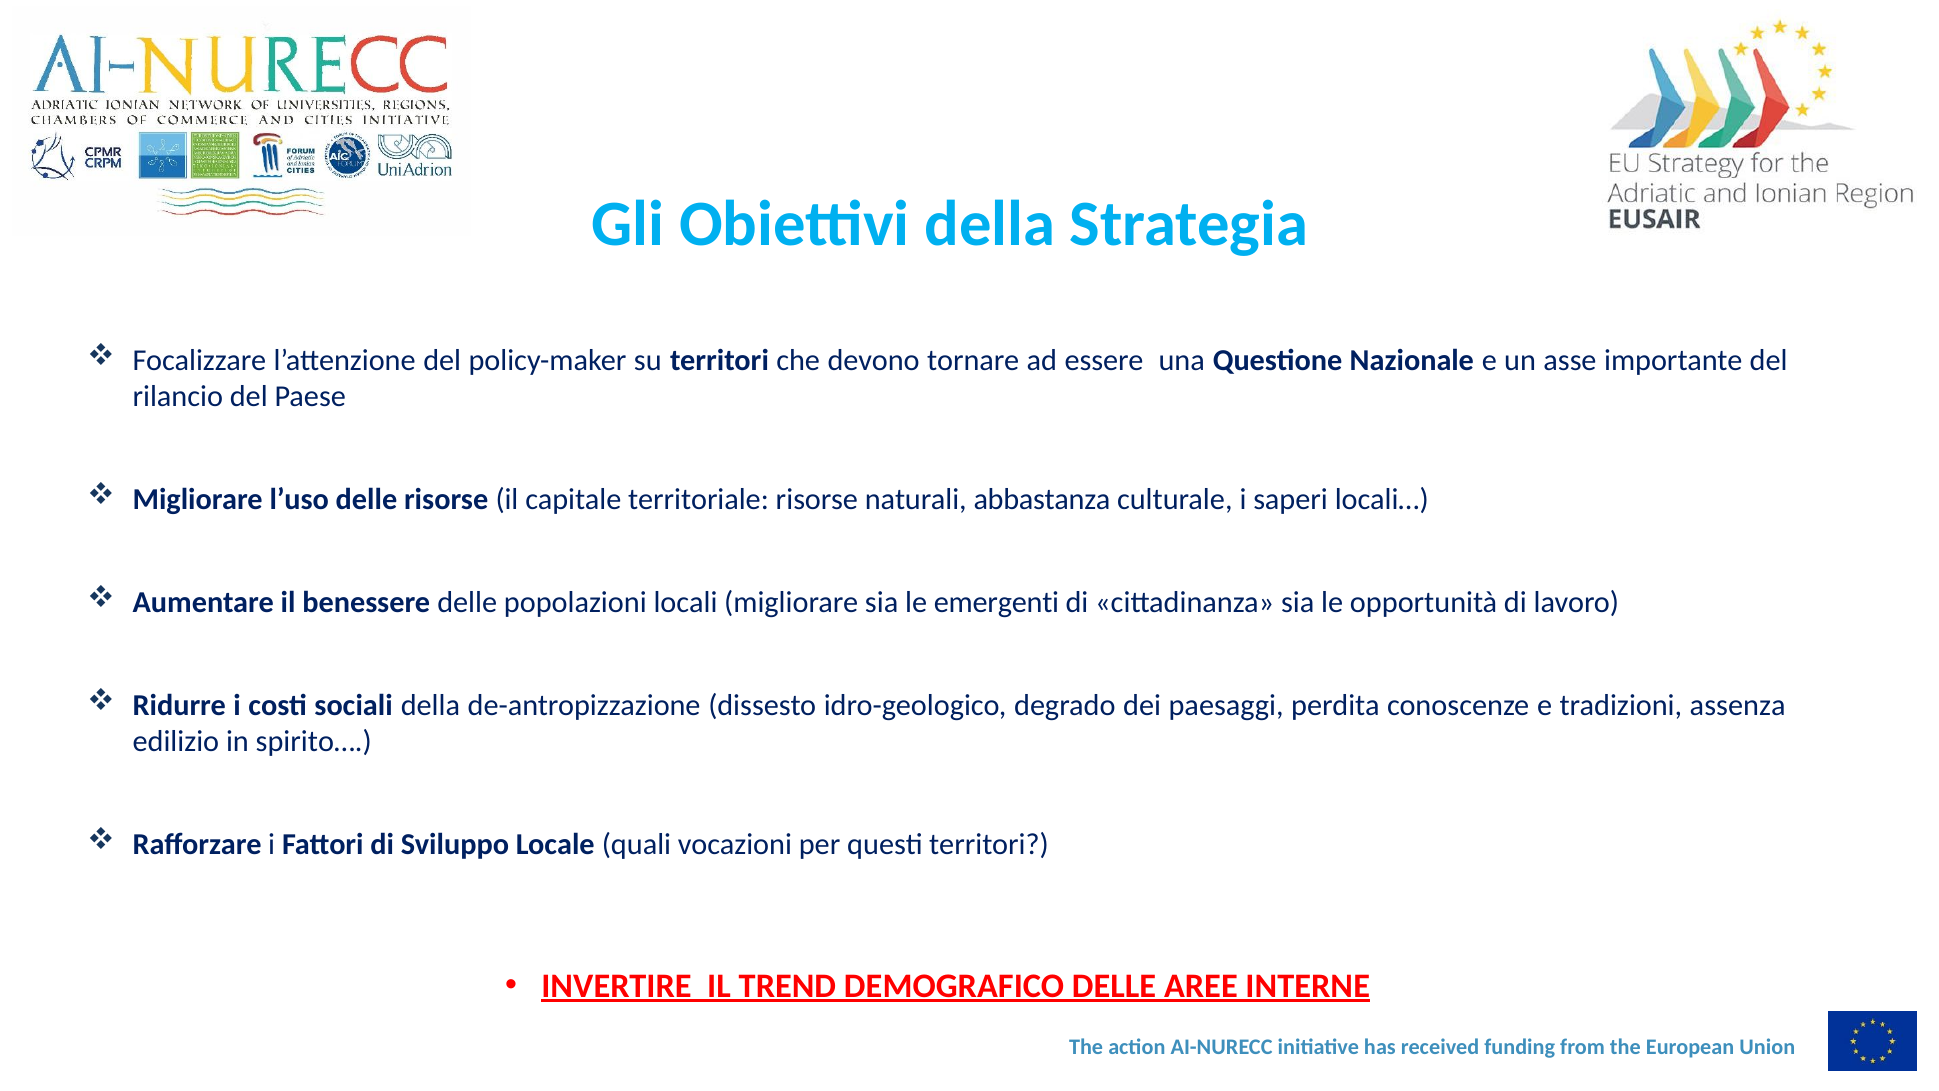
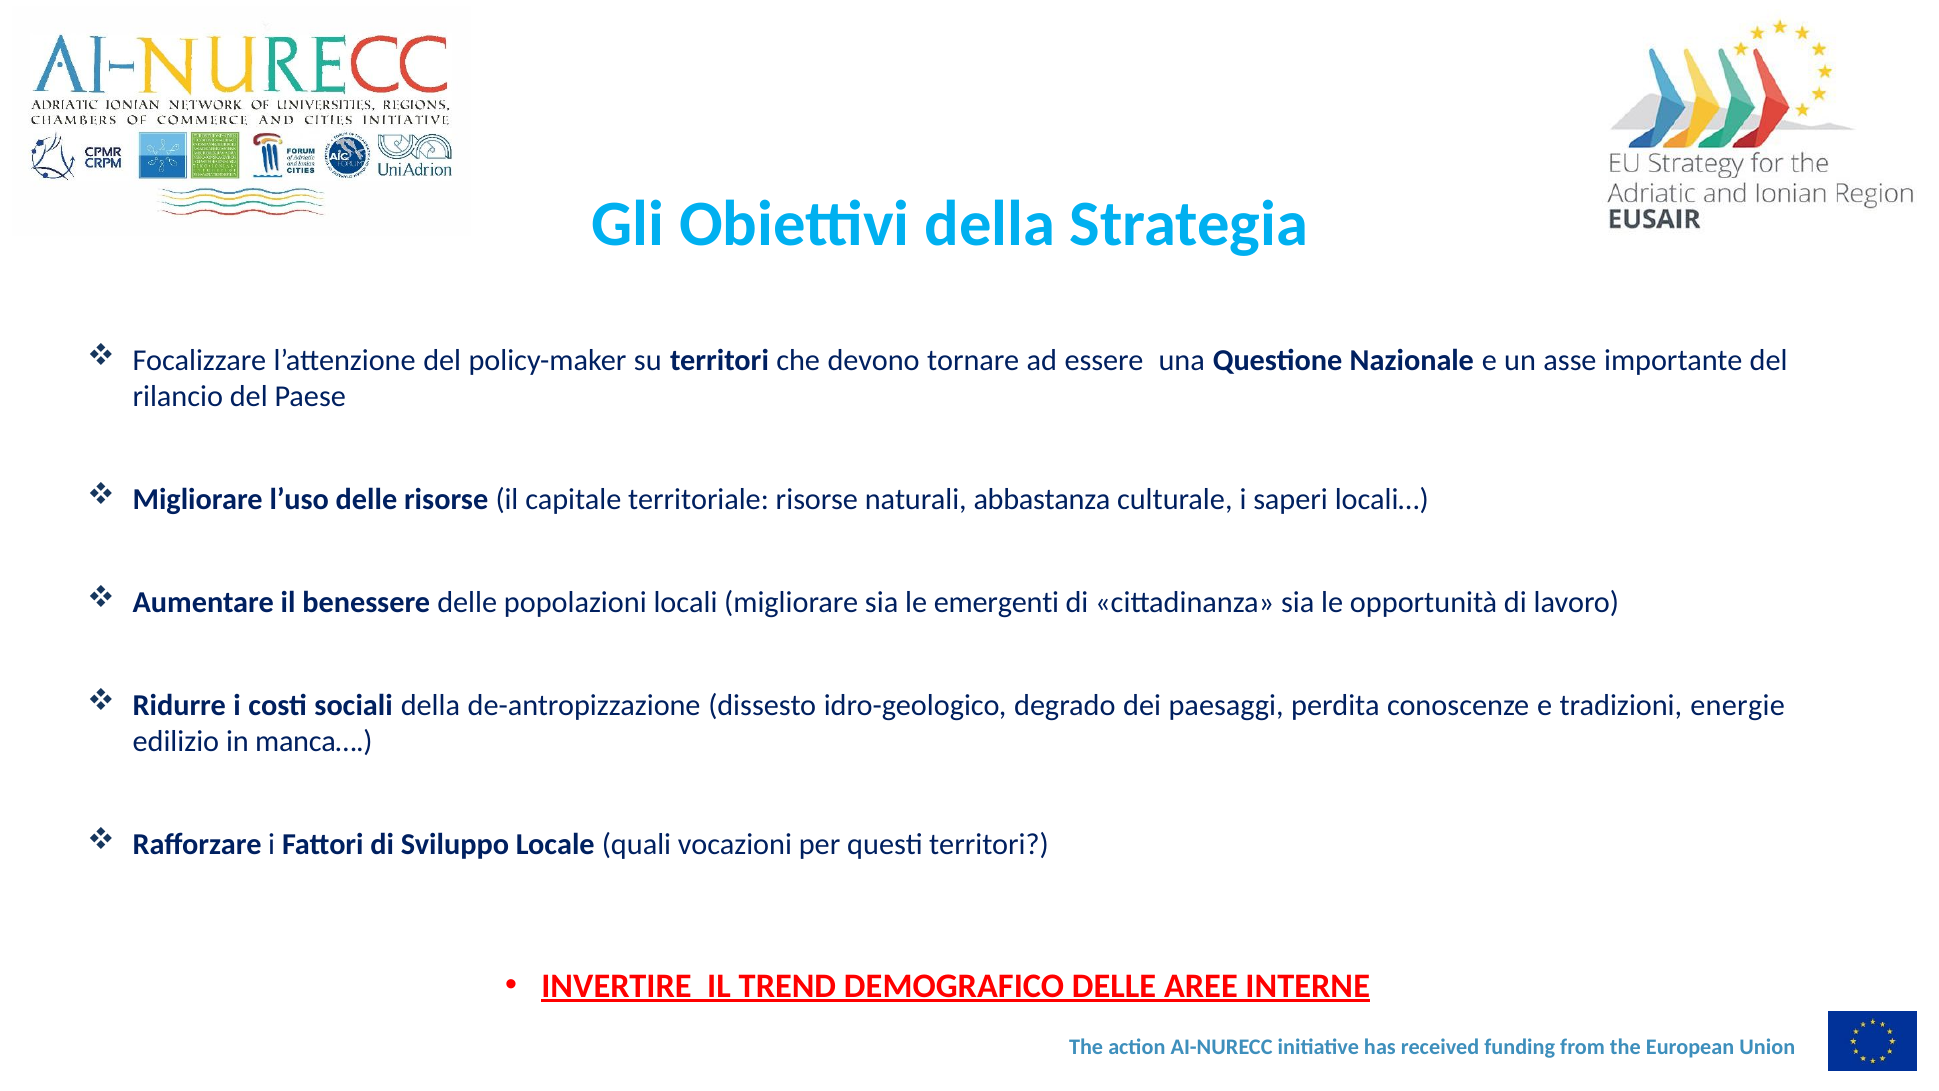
assenza: assenza -> energie (1738, 705)
spirito…: spirito… -> manca… (314, 742)
